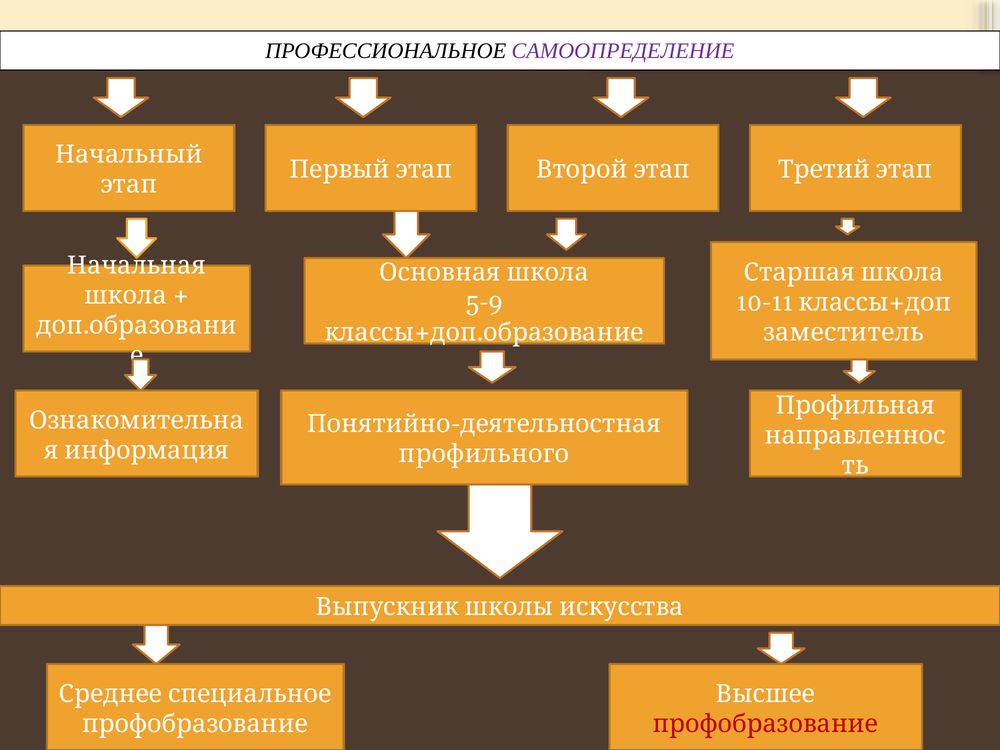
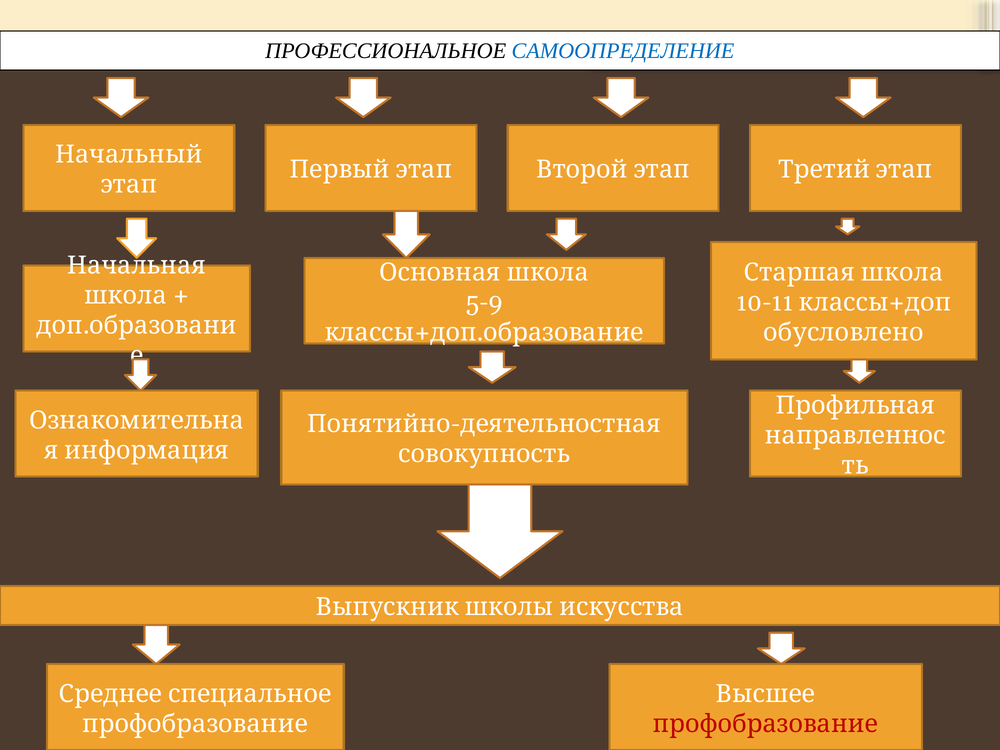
САМООПРЕДЕЛЕНИЕ colour: purple -> blue (623, 51)
заместитель: заместитель -> обусловлено (844, 333)
профильного: профильного -> совокупность (484, 454)
